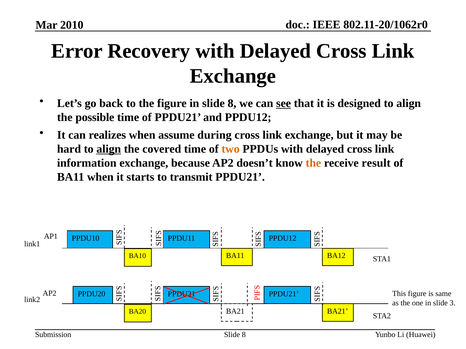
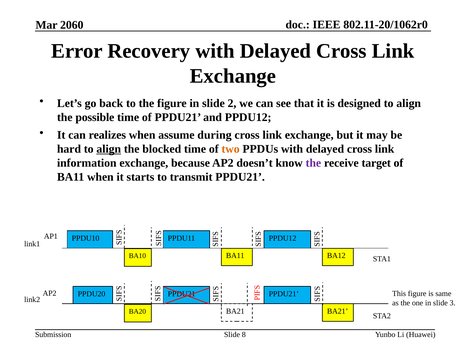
2010: 2010 -> 2060 (72, 25)
in slide 8: 8 -> 2 (232, 103)
see underline: present -> none (284, 103)
covered: covered -> blocked (162, 149)
the colour: orange -> purple (313, 163)
result: result -> target (376, 163)
